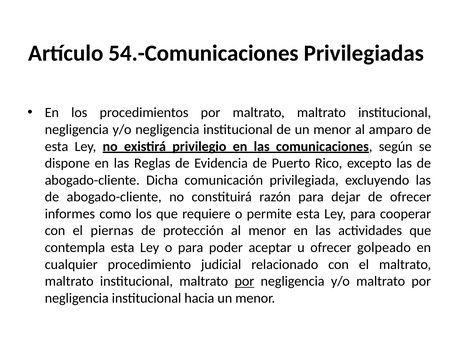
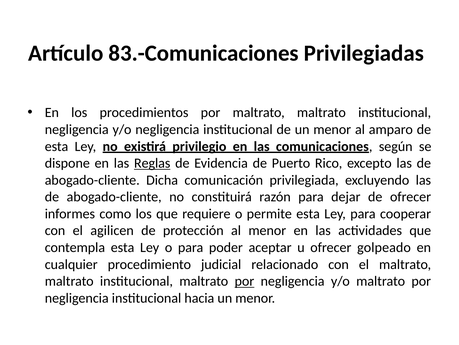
54.-Comunicaciones: 54.-Comunicaciones -> 83.-Comunicaciones (204, 53)
Reglas underline: none -> present (152, 163)
piernas: piernas -> agilicen (112, 230)
